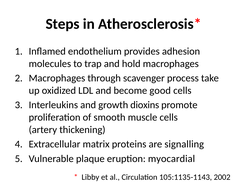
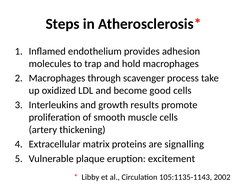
dioxins: dioxins -> results (145, 105)
myocardial: myocardial -> excitement (172, 159)
